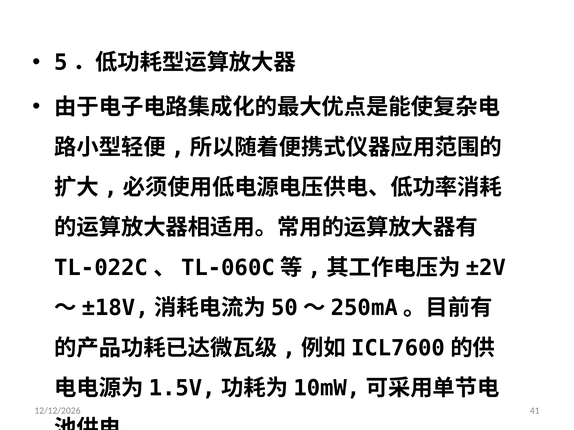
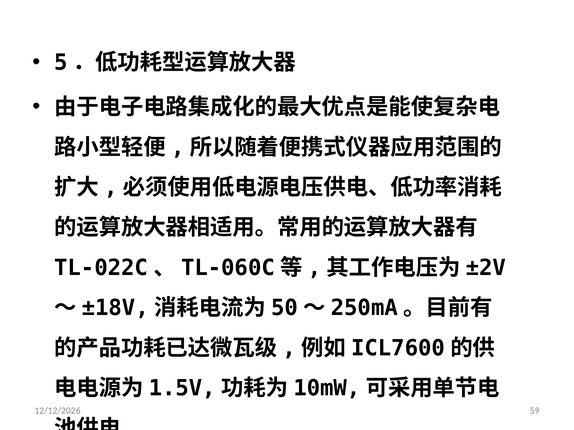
41: 41 -> 59 (535, 411)
